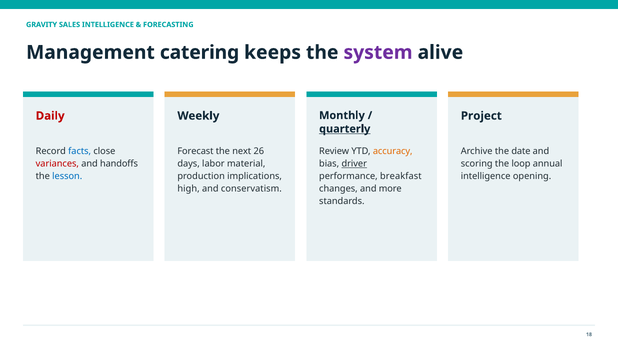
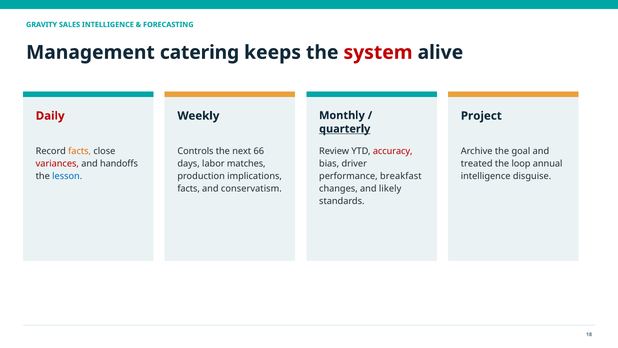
system colour: purple -> red (378, 52)
facts colour: blue -> orange (80, 151)
Forecast: Forecast -> Controls (195, 151)
26: 26 -> 66 (259, 151)
accuracy colour: orange -> red (393, 151)
date: date -> goal (521, 151)
material: material -> matches (246, 164)
driver underline: present -> none (354, 164)
scoring: scoring -> treated (477, 164)
opening: opening -> disguise (532, 176)
high: high -> facts (189, 189)
more: more -> likely (390, 189)
